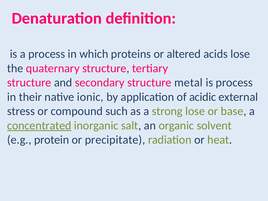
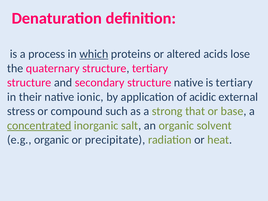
which underline: none -> present (94, 54)
structure metal: metal -> native (189, 83)
is process: process -> tertiary (234, 83)
strong lose: lose -> that (195, 111)
e.g protein: protein -> organic (52, 140)
